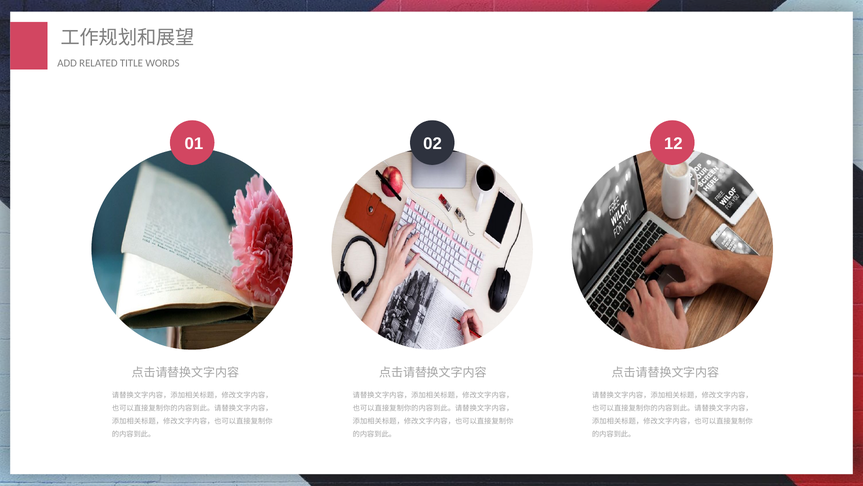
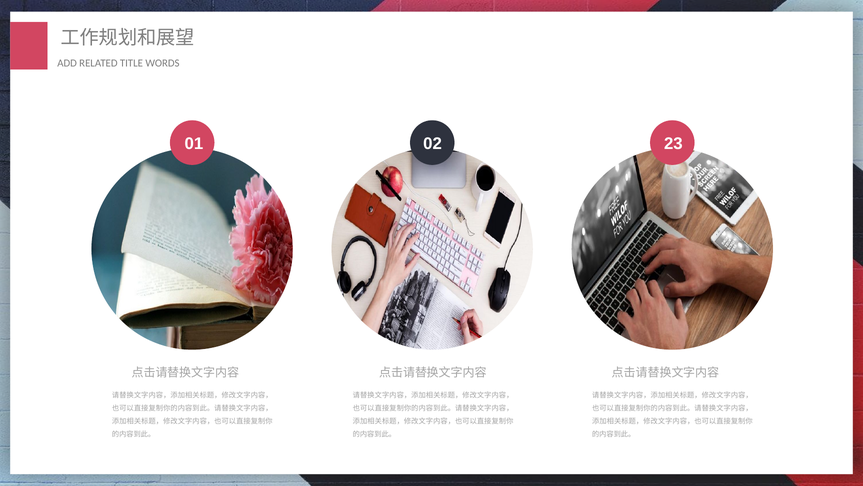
12: 12 -> 23 (673, 144)
